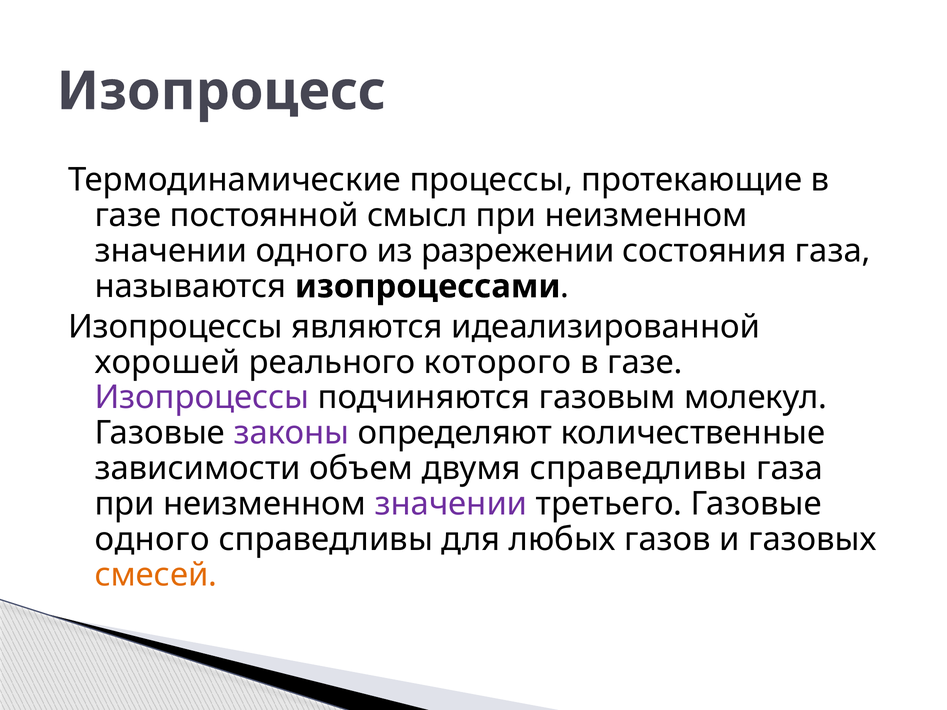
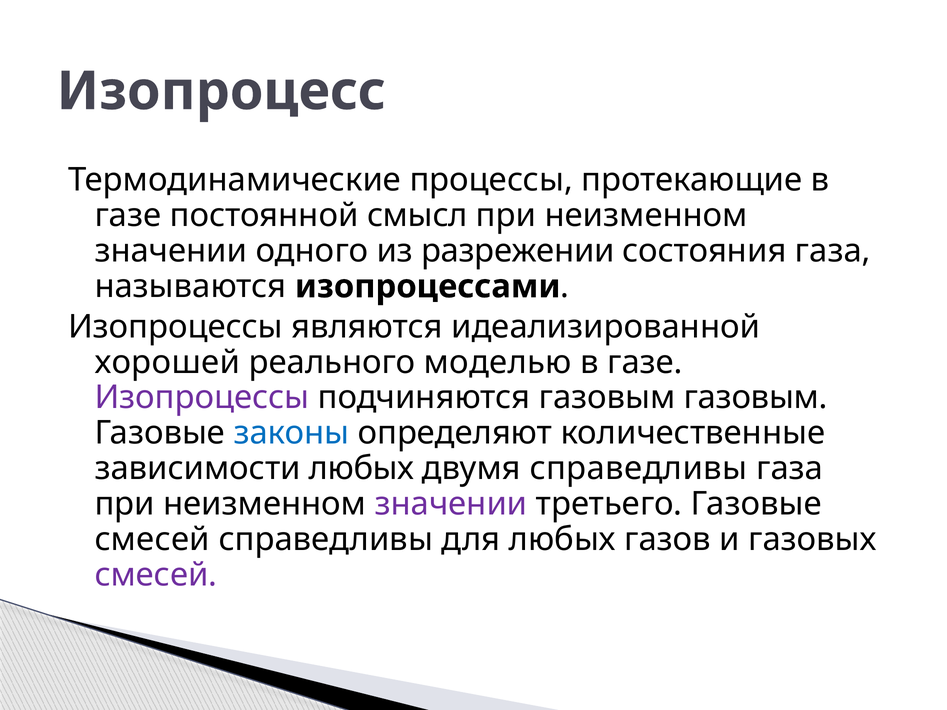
которого: которого -> моделью (498, 362)
газовым молекул: молекул -> газовым (756, 398)
законы colour: purple -> blue (291, 433)
зависимости объем: объем -> любых (361, 469)
одного: одного -> смесей (152, 540)
смесей colour: orange -> purple (156, 575)
